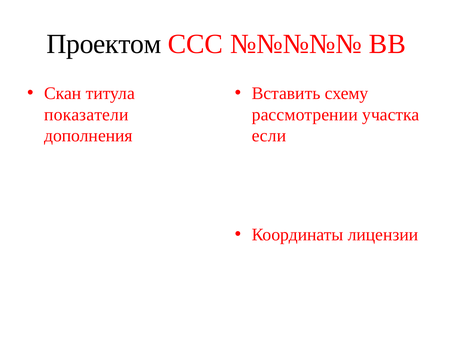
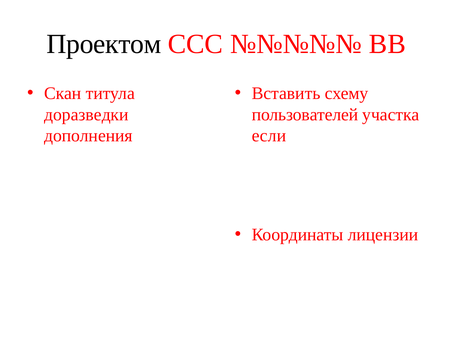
показатели: показатели -> доразведки (86, 114)
рассмотрении: рассмотрении -> пользователей (305, 114)
